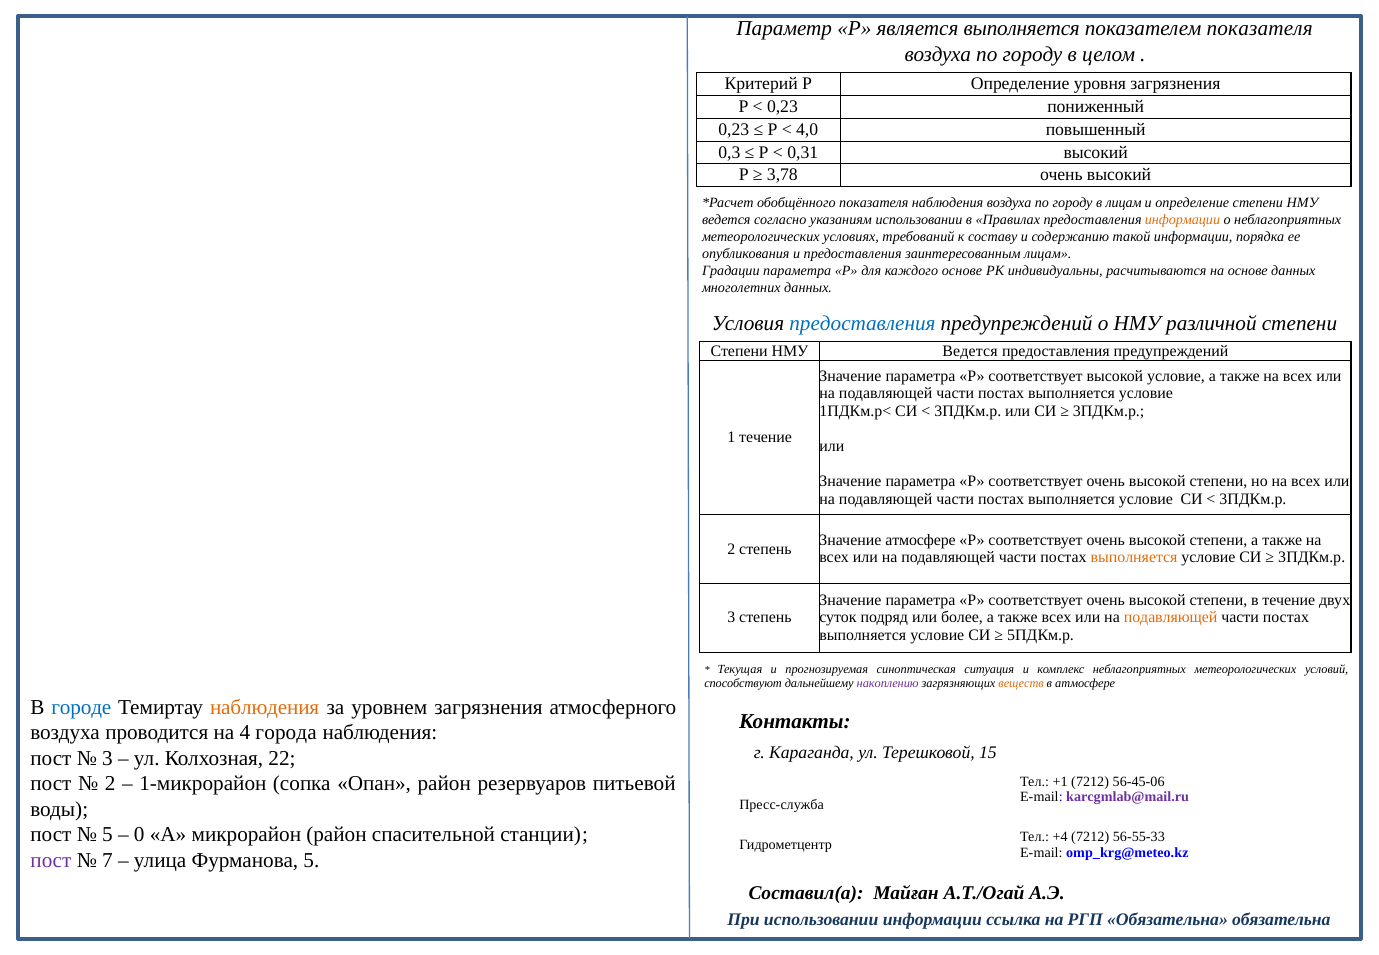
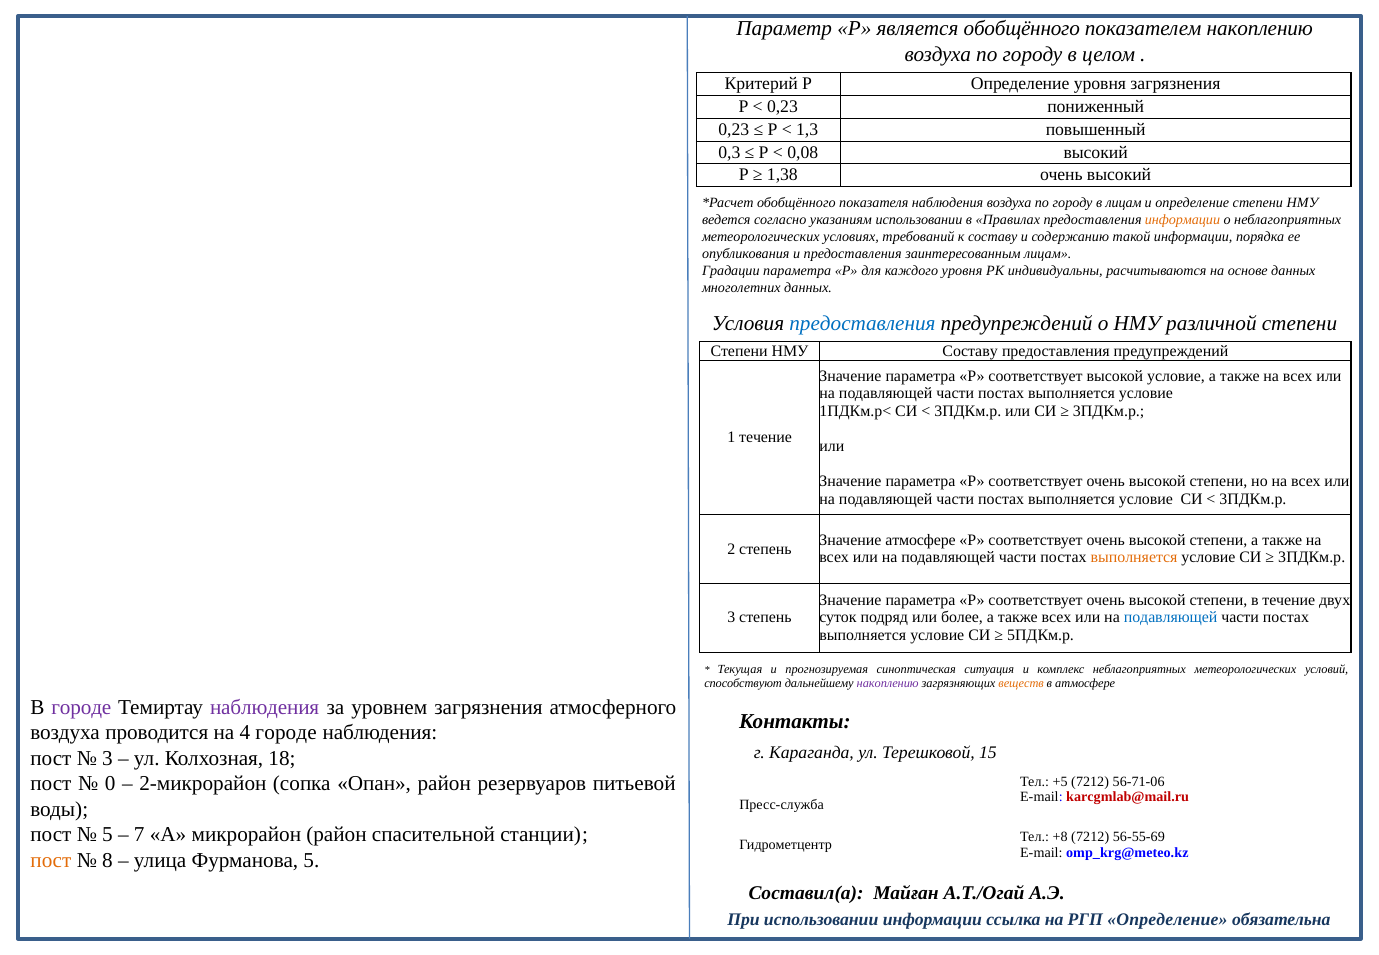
является выполняется: выполняется -> обобщённого (1022, 29)
показателем показателя: показателя -> накоплению (1260, 29)
4,0: 4,0 -> 1,3 (807, 129)
0,31: 0,31 -> 0,08 (803, 152)
3,78: 3,78 -> 1,38 (782, 175)
каждого основе: основе -> уровня (962, 271)
Ведется: Ведется -> Составу (970, 351)
подавляющей colour: orange -> blue (1171, 618)
городе colour: blue -> purple (81, 707)
наблюдения colour: orange -> purple (265, 707)
4 города: города -> городе (286, 733)
22: 22 -> 18 (282, 758)
2: 2 -> 0 (110, 784)
1-микрорайон: 1-микрорайон -> 2-микрорайон (203, 784)
+1: +1 -> +5 (1060, 781)
56-45-06: 56-45-06 -> 56-71-06 (1139, 781)
karcgmlab@mail.ru colour: purple -> red (1128, 797)
0: 0 -> 7 (139, 835)
+4: +4 -> +8 (1060, 836)
56-55-33: 56-55-33 -> 56-55-69 (1139, 836)
пост colour: purple -> orange (51, 860)
7: 7 -> 8 (107, 860)
РГП Обязательна: Обязательна -> Определение (1167, 919)
